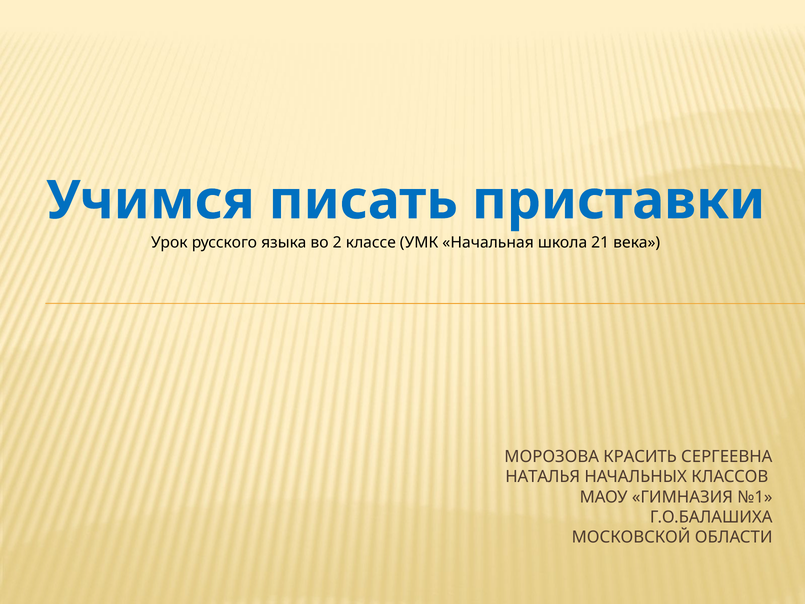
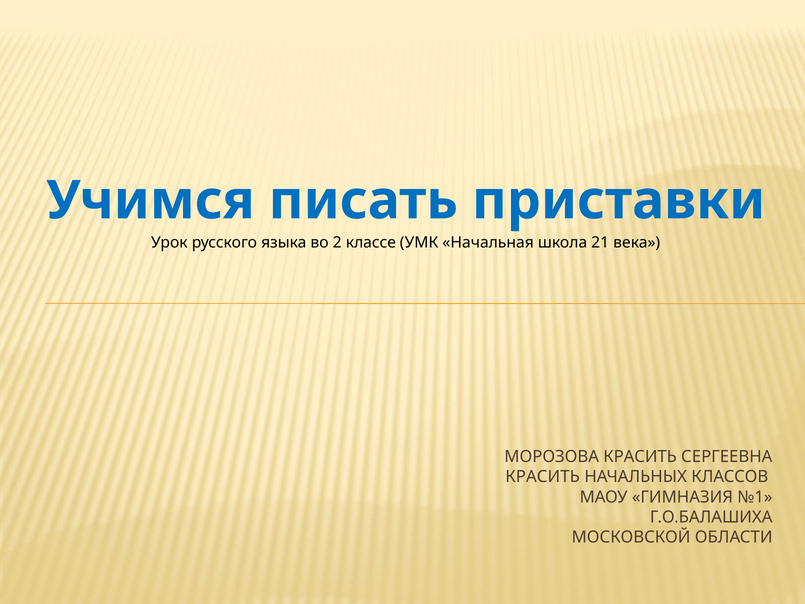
НАТАЛЬЯ: НАТАЛЬЯ -> КРАСИТЬ (543, 477)
